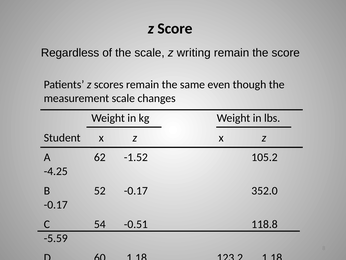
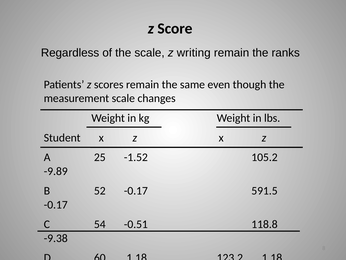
the score: score -> ranks (286, 53)
62: 62 -> 25 (100, 157)
-4.25: -4.25 -> -9.89 (56, 171)
352.0: 352.0 -> 591.5 (264, 190)
-5.59: -5.59 -> -9.38 (56, 238)
